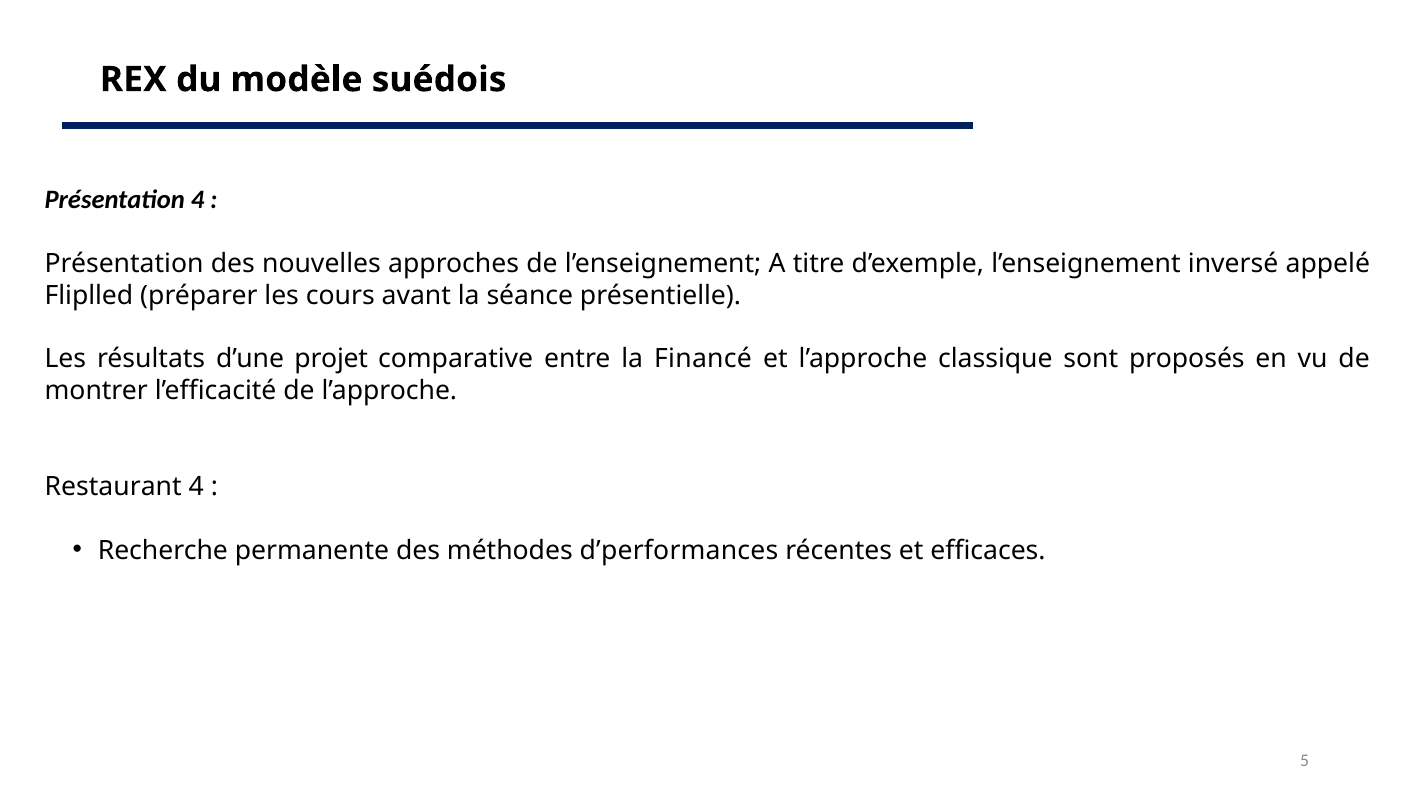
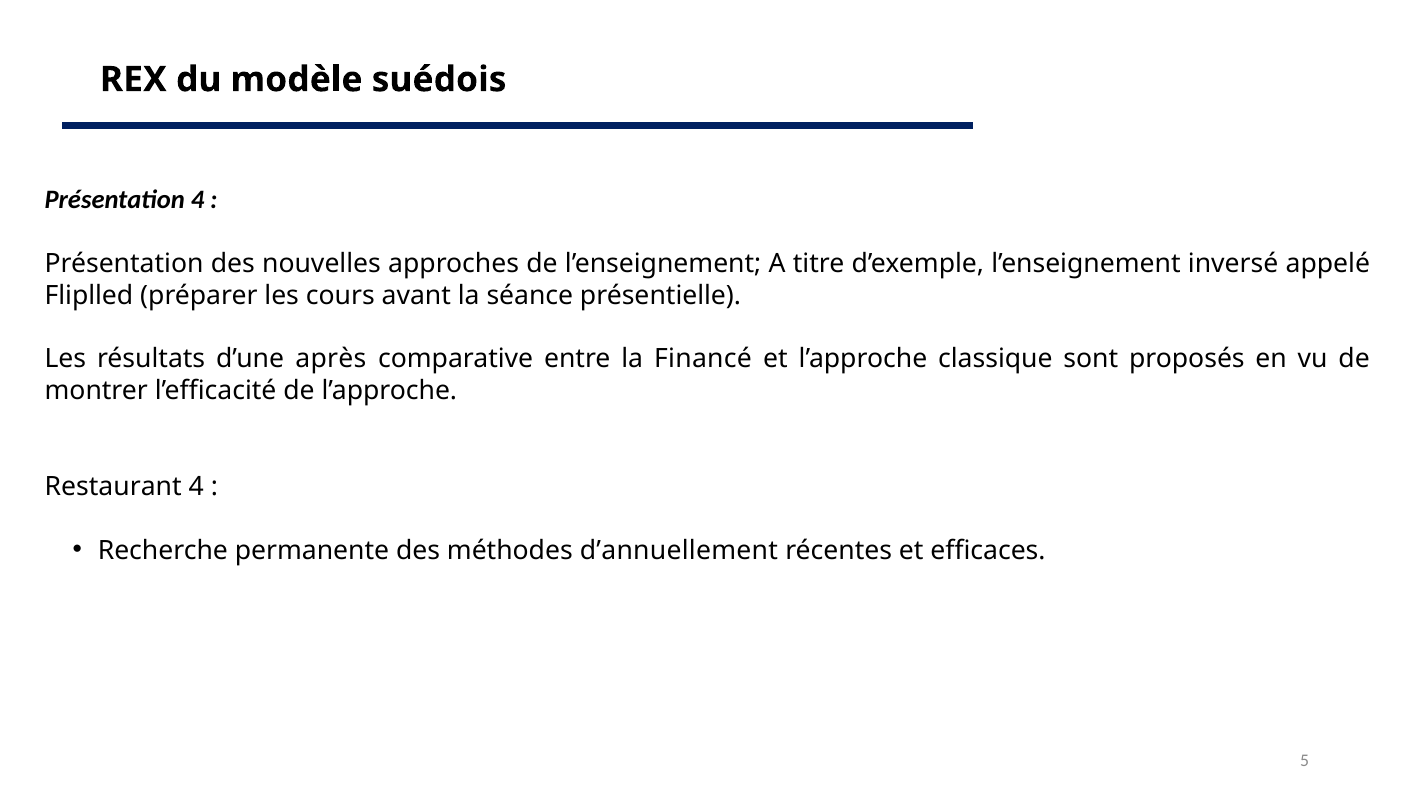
projet: projet -> après (331, 359)
d’performances: d’performances -> d’annuellement (679, 550)
